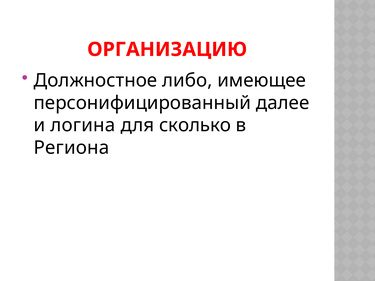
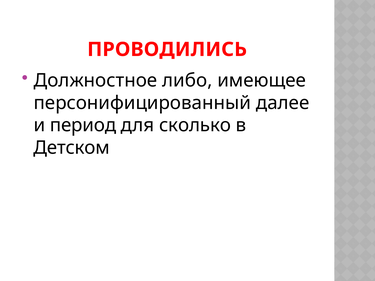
ОРГАНИЗАЦИЮ: ОРГАНИЗАЦИЮ -> ПРОВОДИЛИСЬ (167, 49)
логина: логина -> период (83, 125)
Региона: Региона -> Детском (72, 148)
